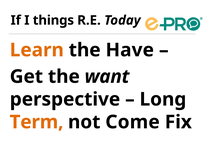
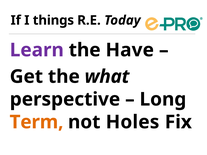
Learn colour: orange -> purple (37, 50)
want: want -> what (107, 77)
Come: Come -> Holes (133, 122)
